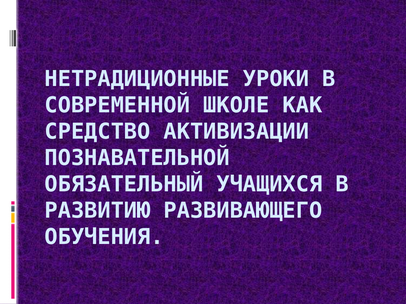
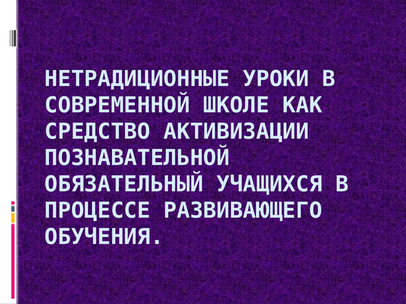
РАЗВИТИЮ: РАЗВИТИЮ -> ПРОЦЕССЕ (98, 211)
